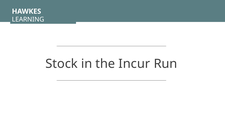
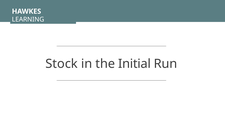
Incur: Incur -> Initial (134, 64)
